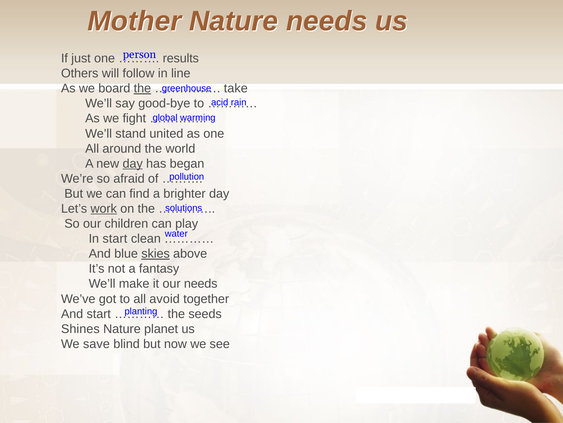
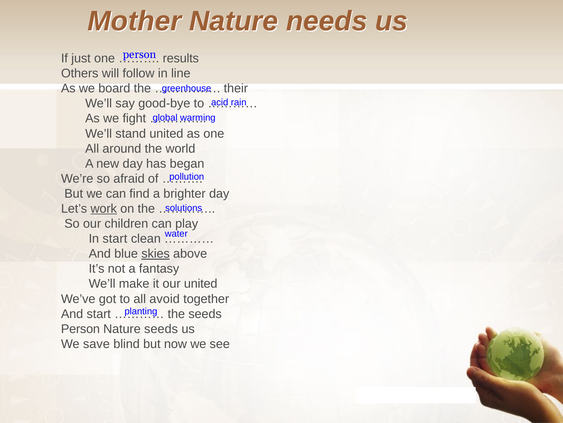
the underline: present -> none (142, 88)
take: take -> their (236, 88)
day underline: present -> none (133, 163)
our needs: needs -> united (201, 283)
Shines: Shines -> Person (80, 328)
Nature planet: planet -> seeds (161, 328)
